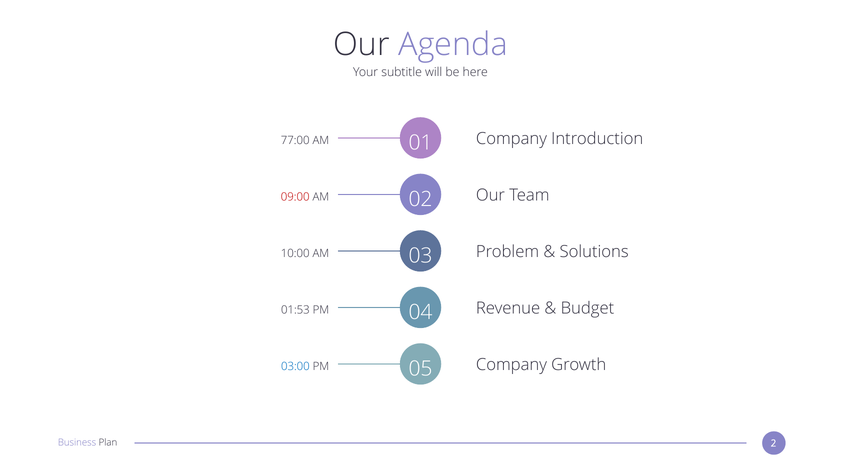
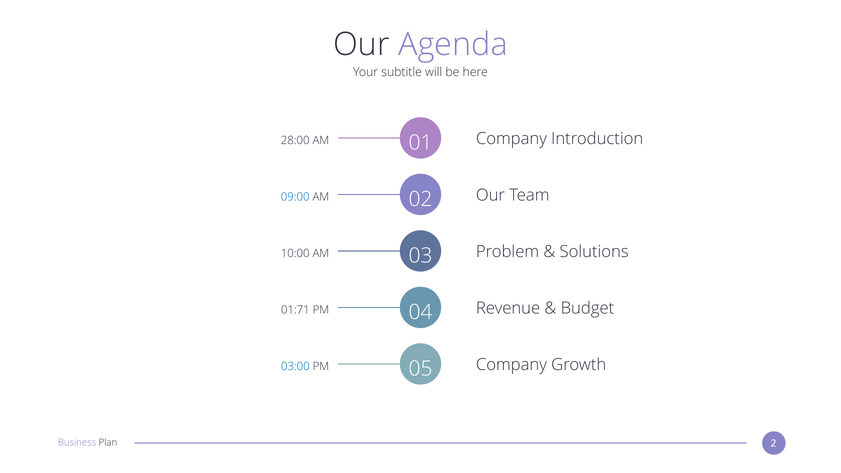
77:00: 77:00 -> 28:00 (295, 141)
09:00 colour: red -> blue (295, 197)
01:53: 01:53 -> 01:71 (295, 310)
